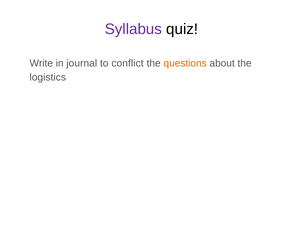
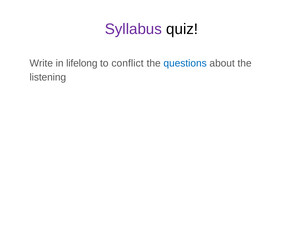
journal: journal -> lifelong (82, 63)
questions colour: orange -> blue (185, 63)
logistics: logistics -> listening (48, 77)
